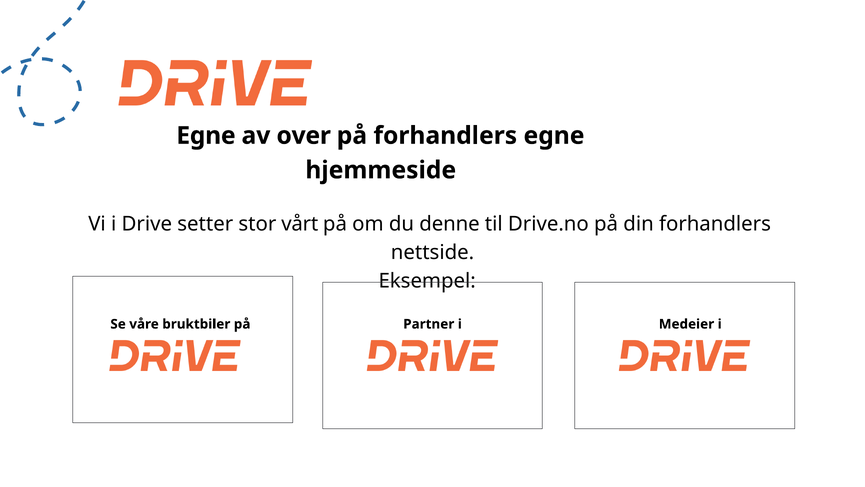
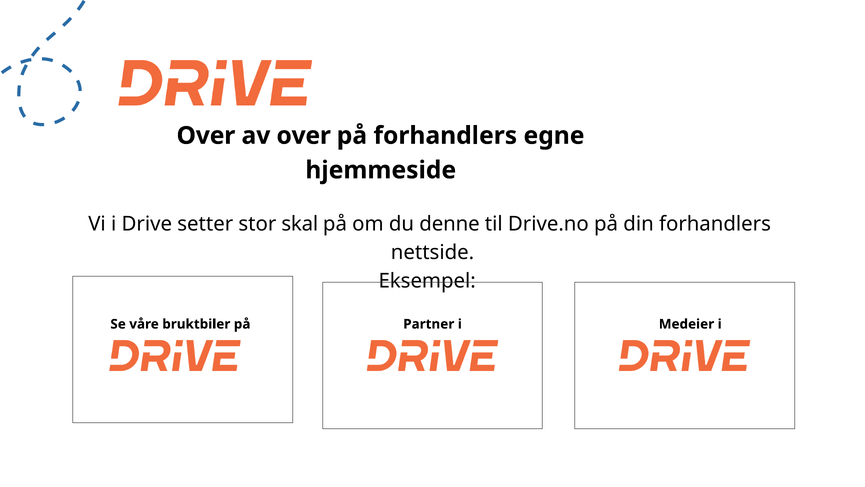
Egne: Egne -> Over (206, 136)
vårt: vårt -> skal (300, 224)
